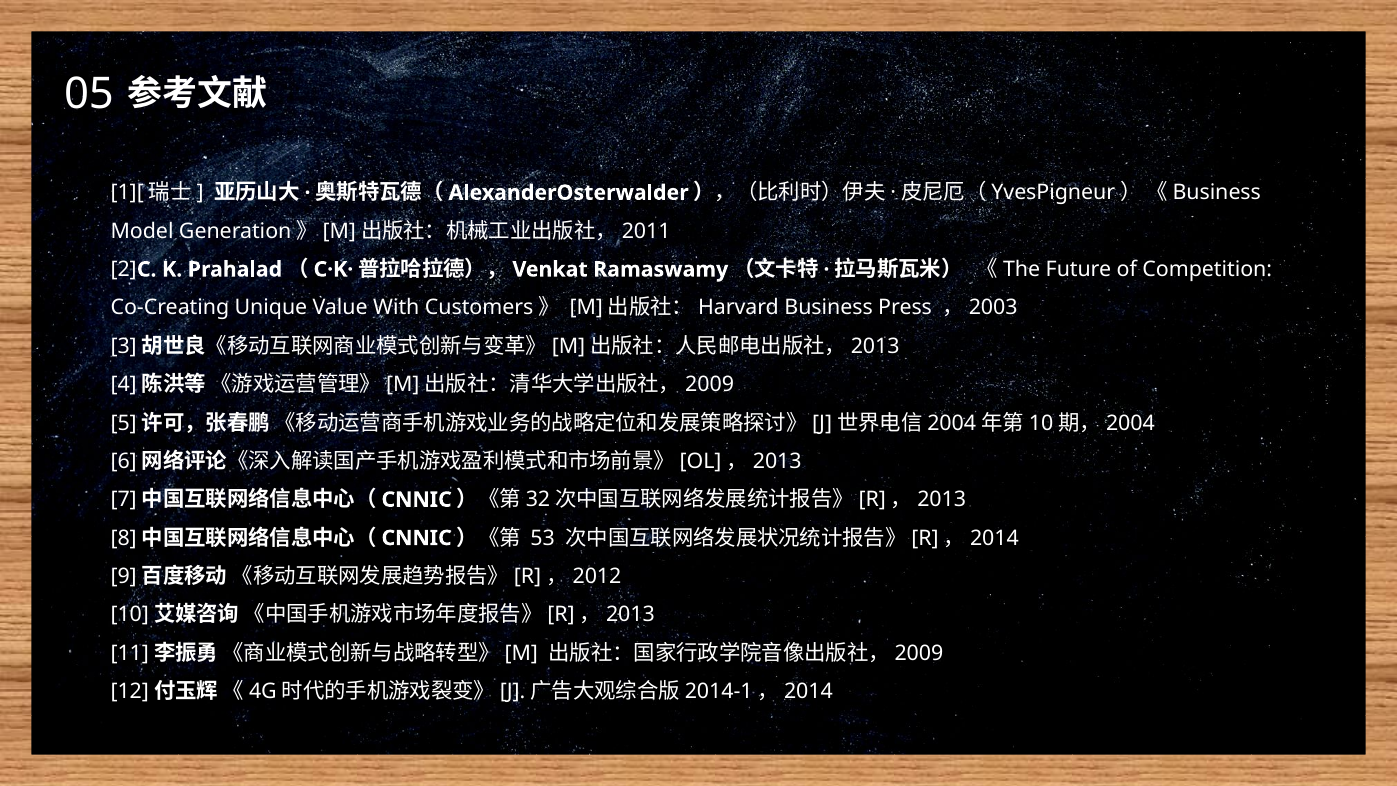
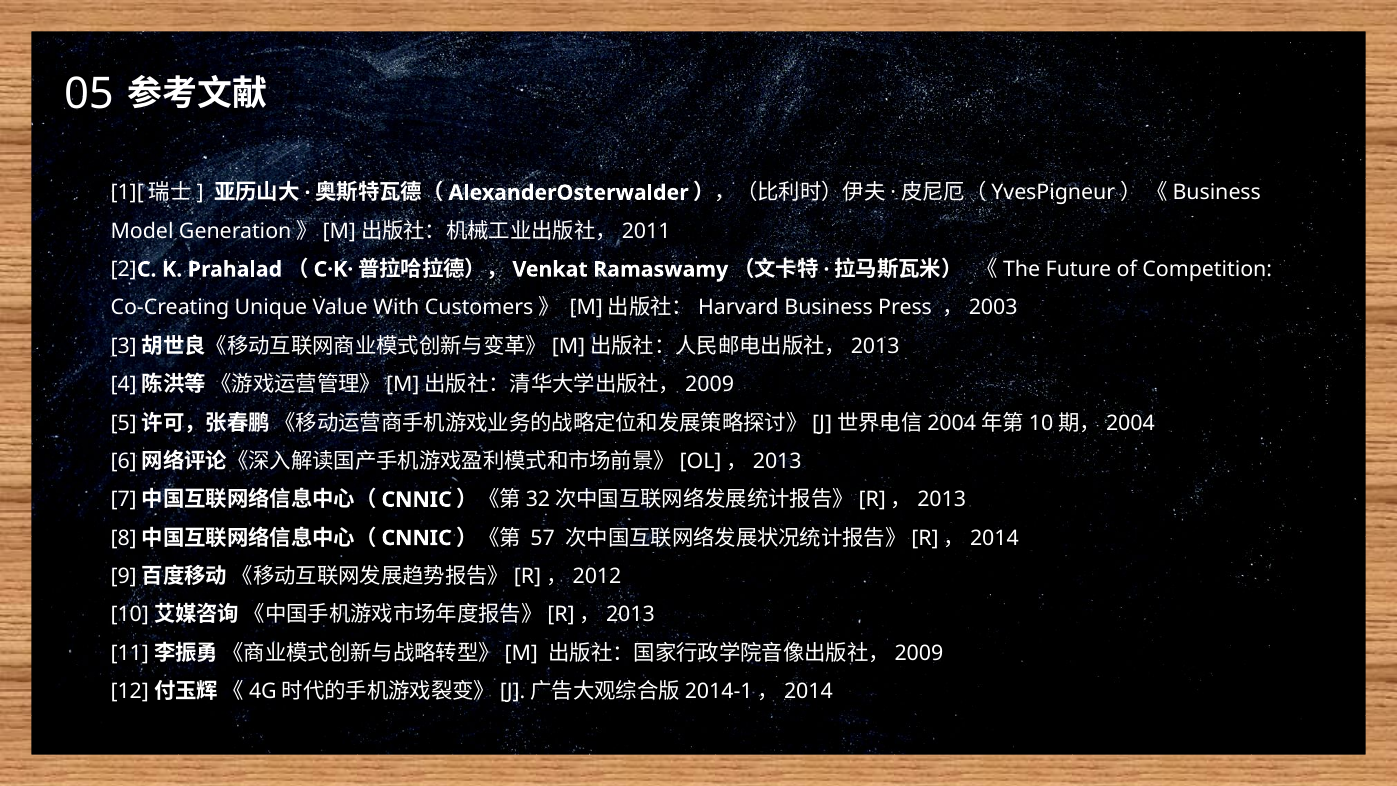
53: 53 -> 57 (543, 538)
